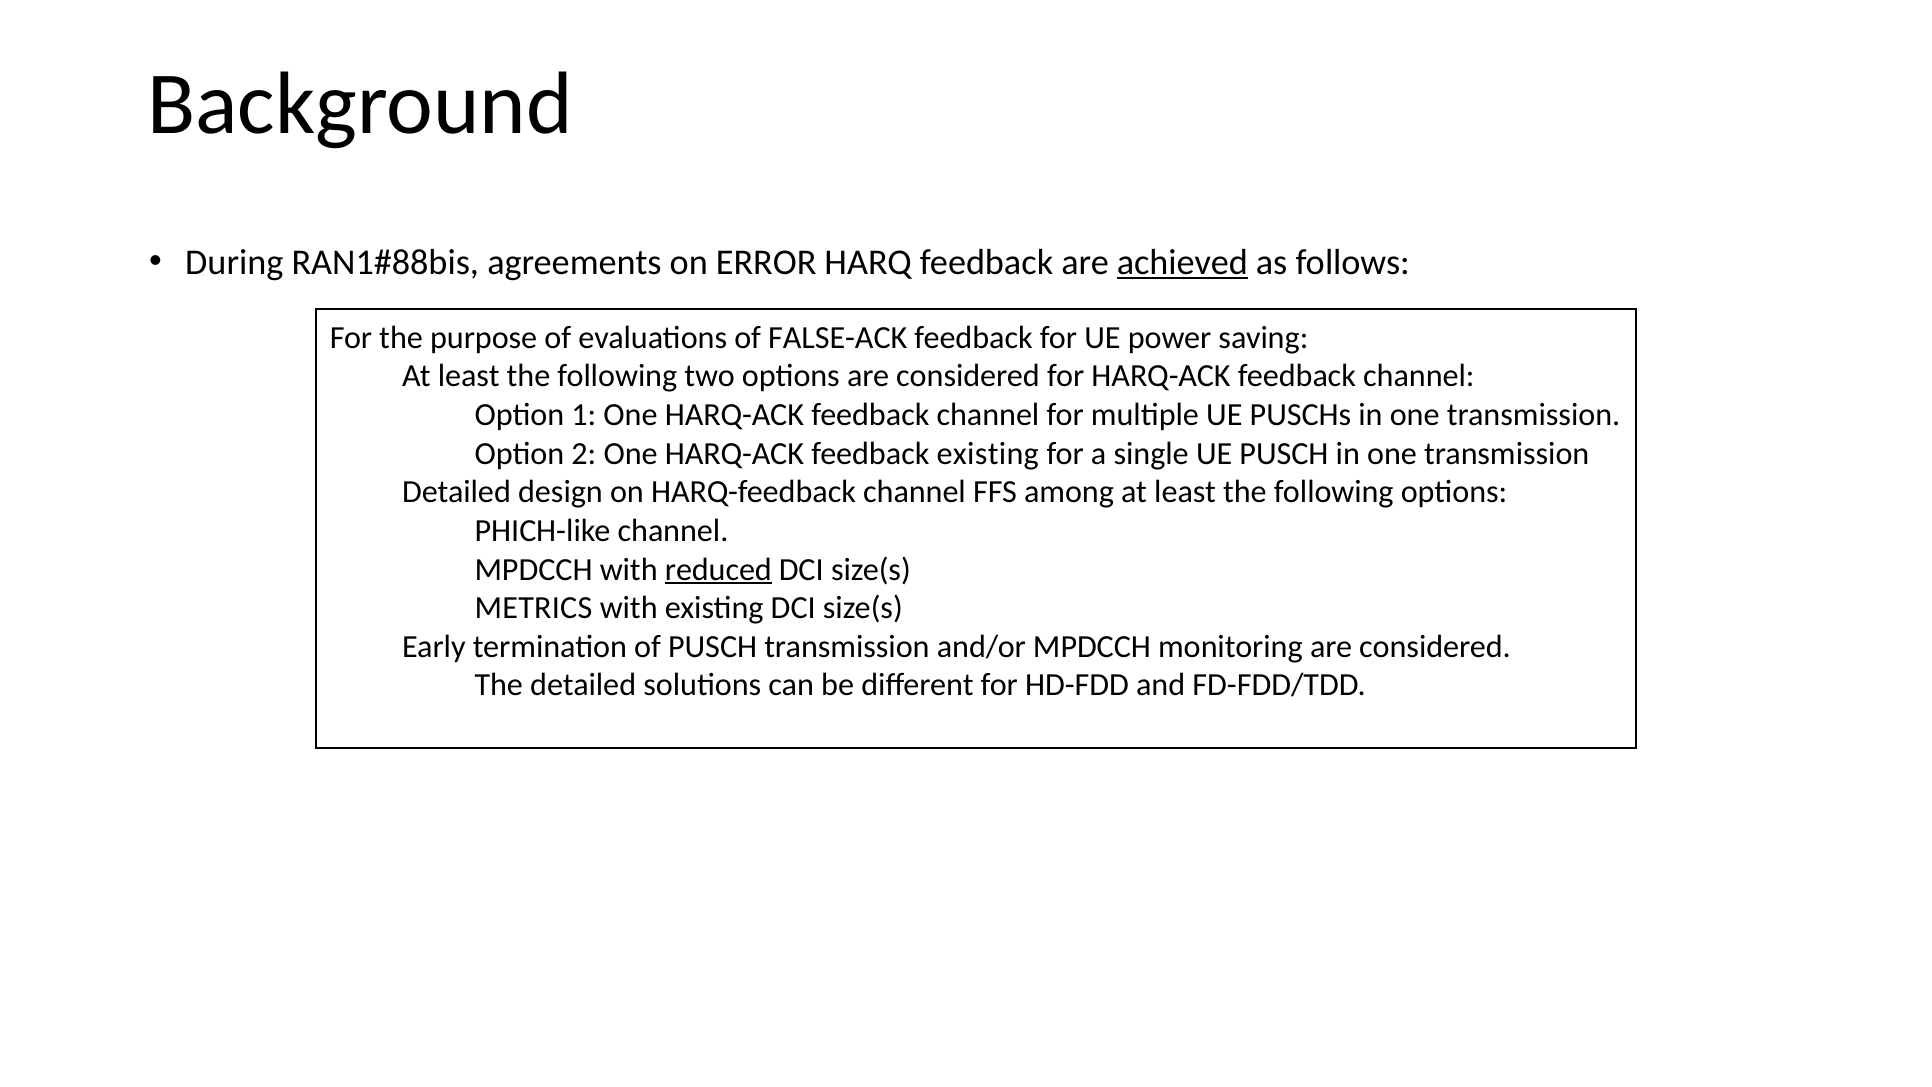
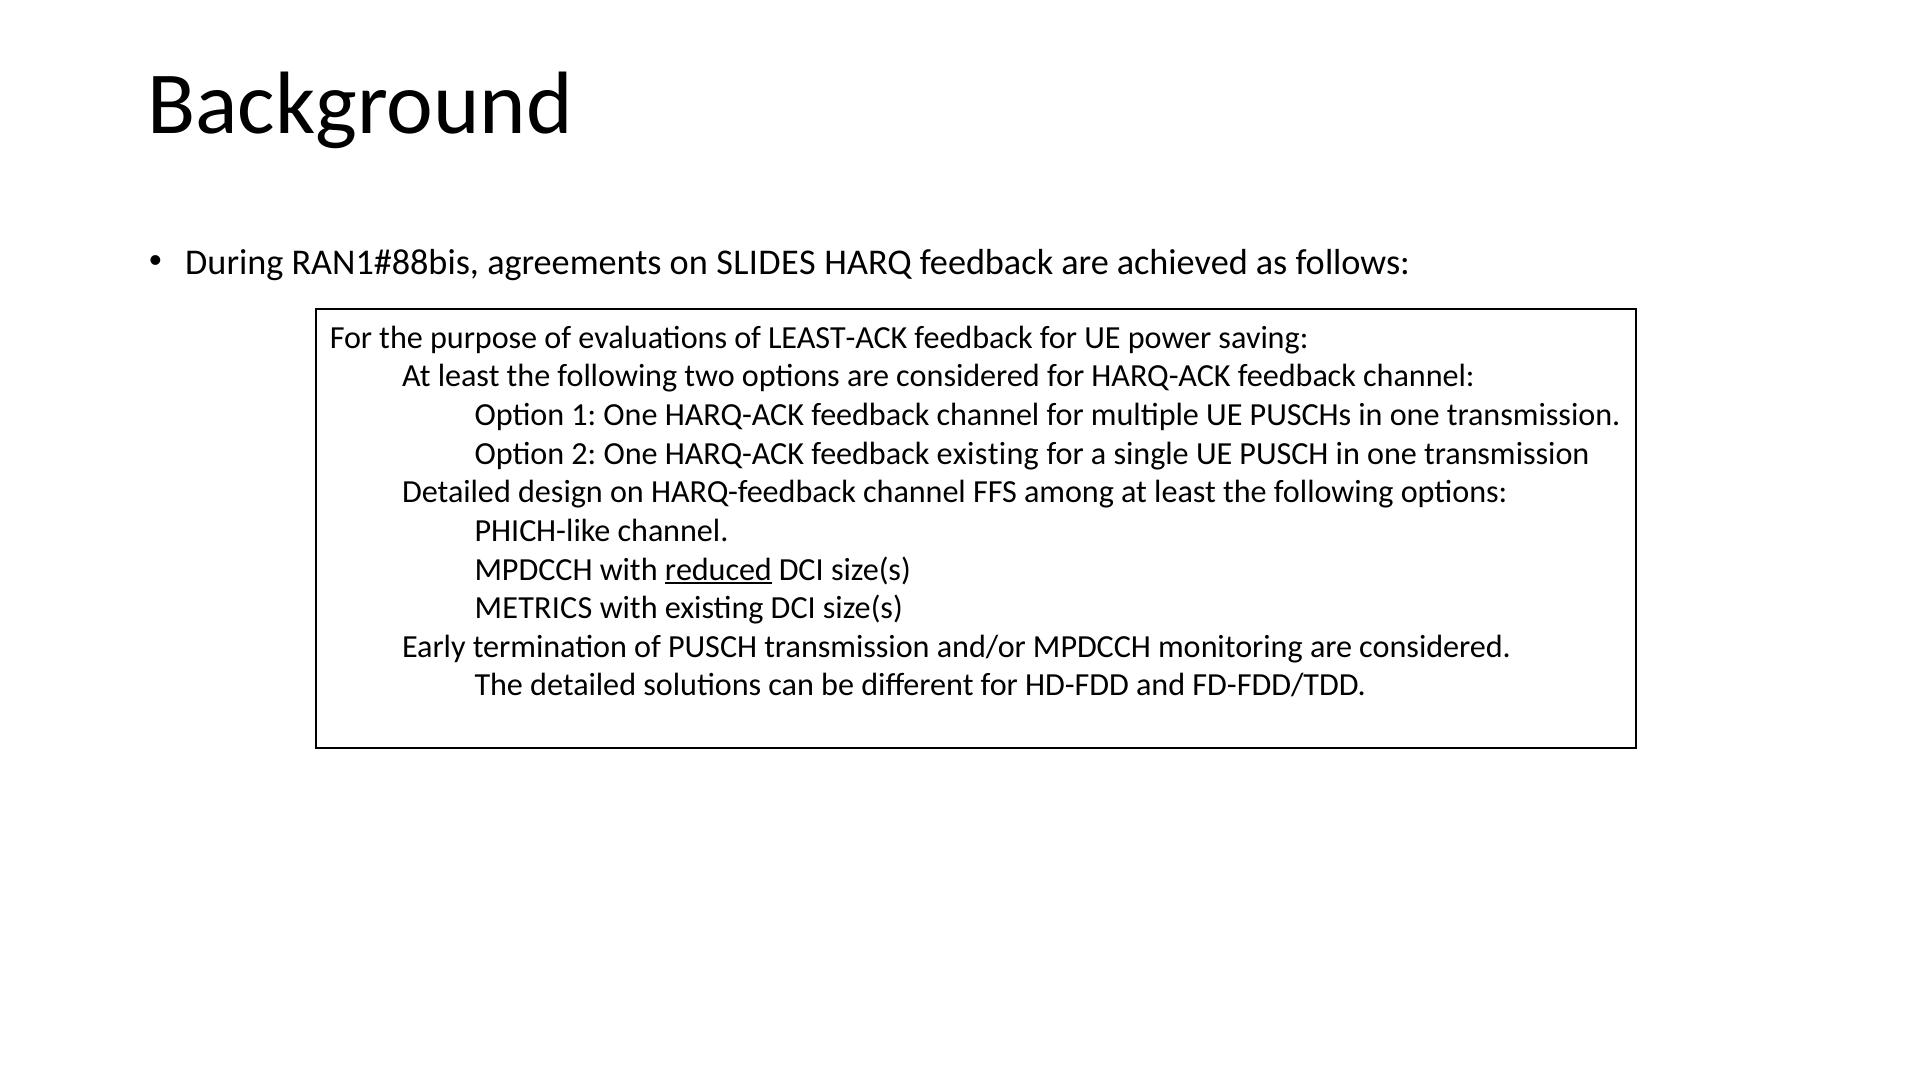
ERROR: ERROR -> SLIDES (766, 263)
achieved underline: present -> none (1182, 263)
FALSE-ACK: FALSE-ACK -> LEAST-ACK (838, 338)
